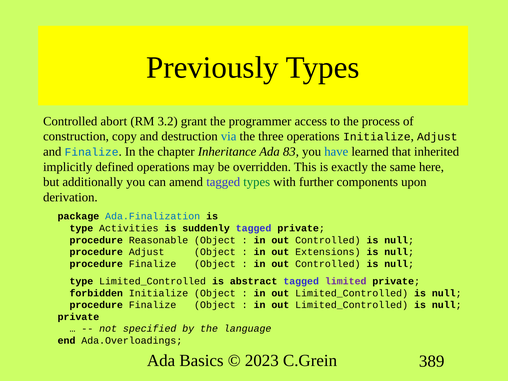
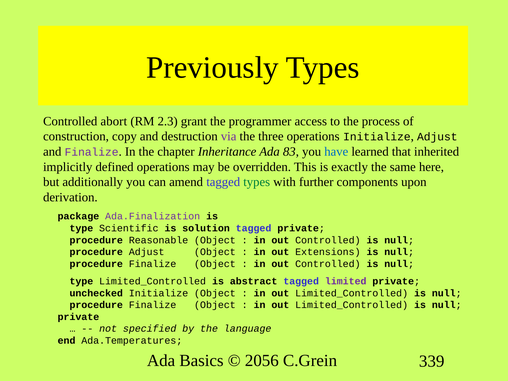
3.2: 3.2 -> 2.3 (168, 121)
via colour: blue -> purple (229, 136)
Finalize colour: blue -> purple (92, 152)
Ada.Finalization colour: blue -> purple (153, 216)
Activities: Activities -> Scientific (129, 228)
suddenly: suddenly -> solution (206, 228)
forbidden: forbidden -> unchecked (96, 293)
Ada.Overloadings: Ada.Overloadings -> Ada.Temperatures (132, 341)
2023: 2023 -> 2056 (262, 360)
389: 389 -> 339 (432, 361)
